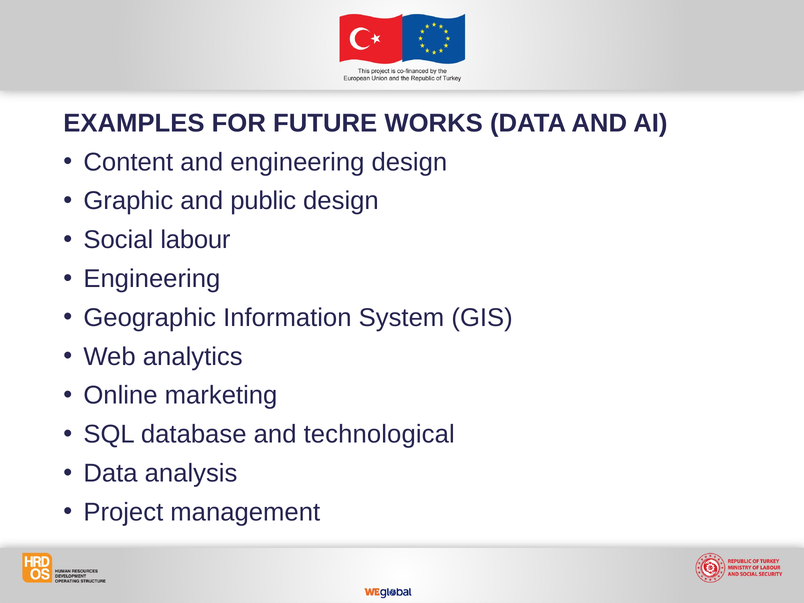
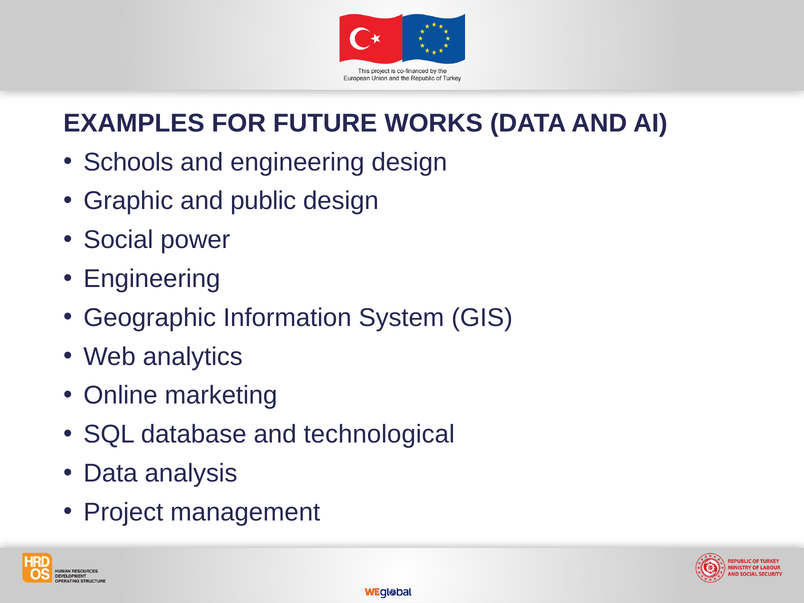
Content: Content -> Schools (128, 162)
labour: labour -> power (195, 240)
